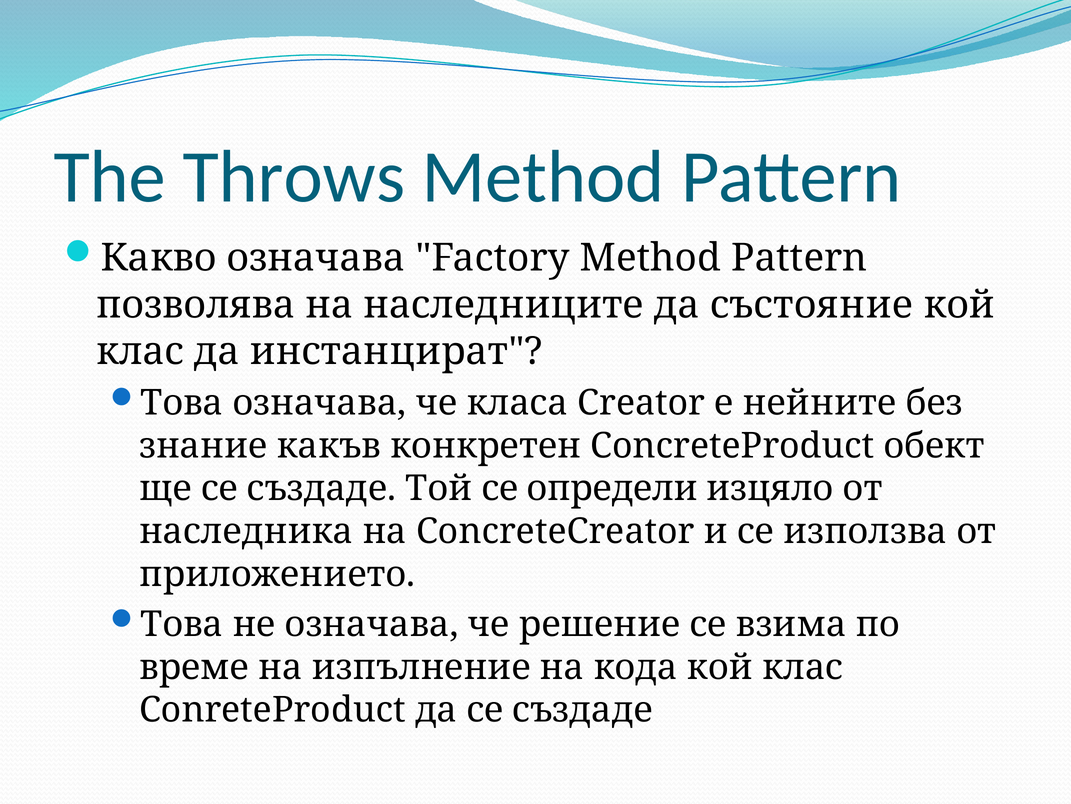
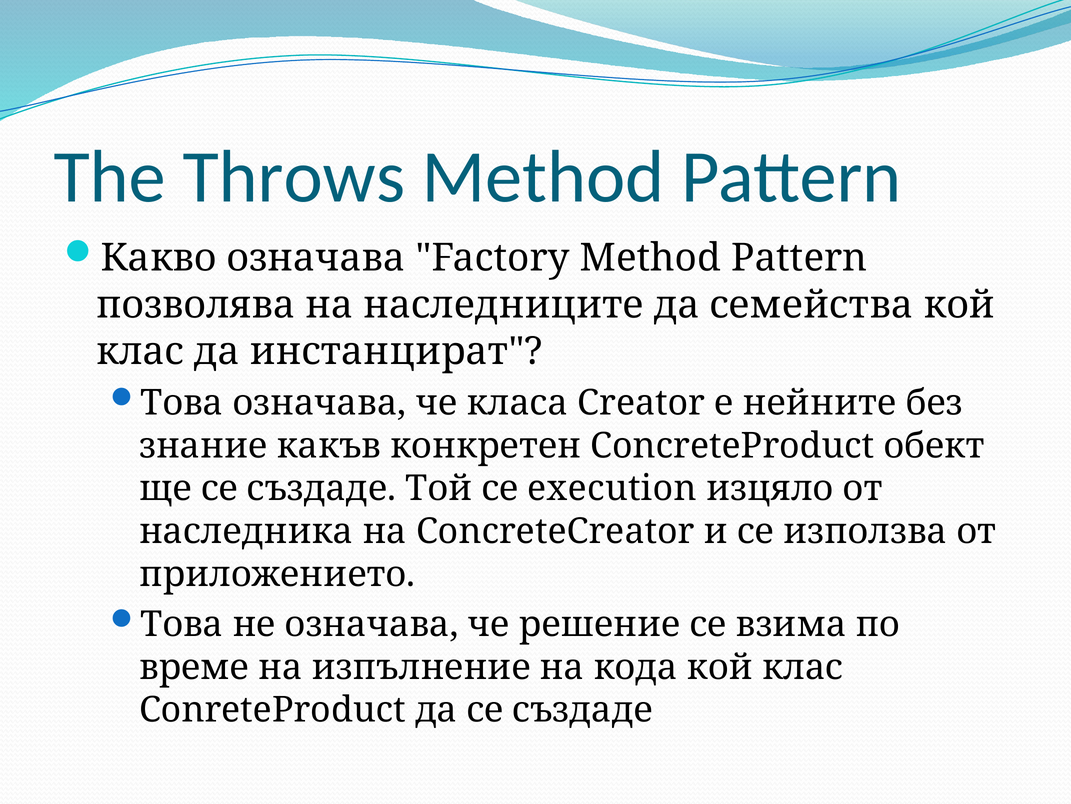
състояние: състояние -> семейства (811, 304)
определи: определи -> execution (612, 488)
